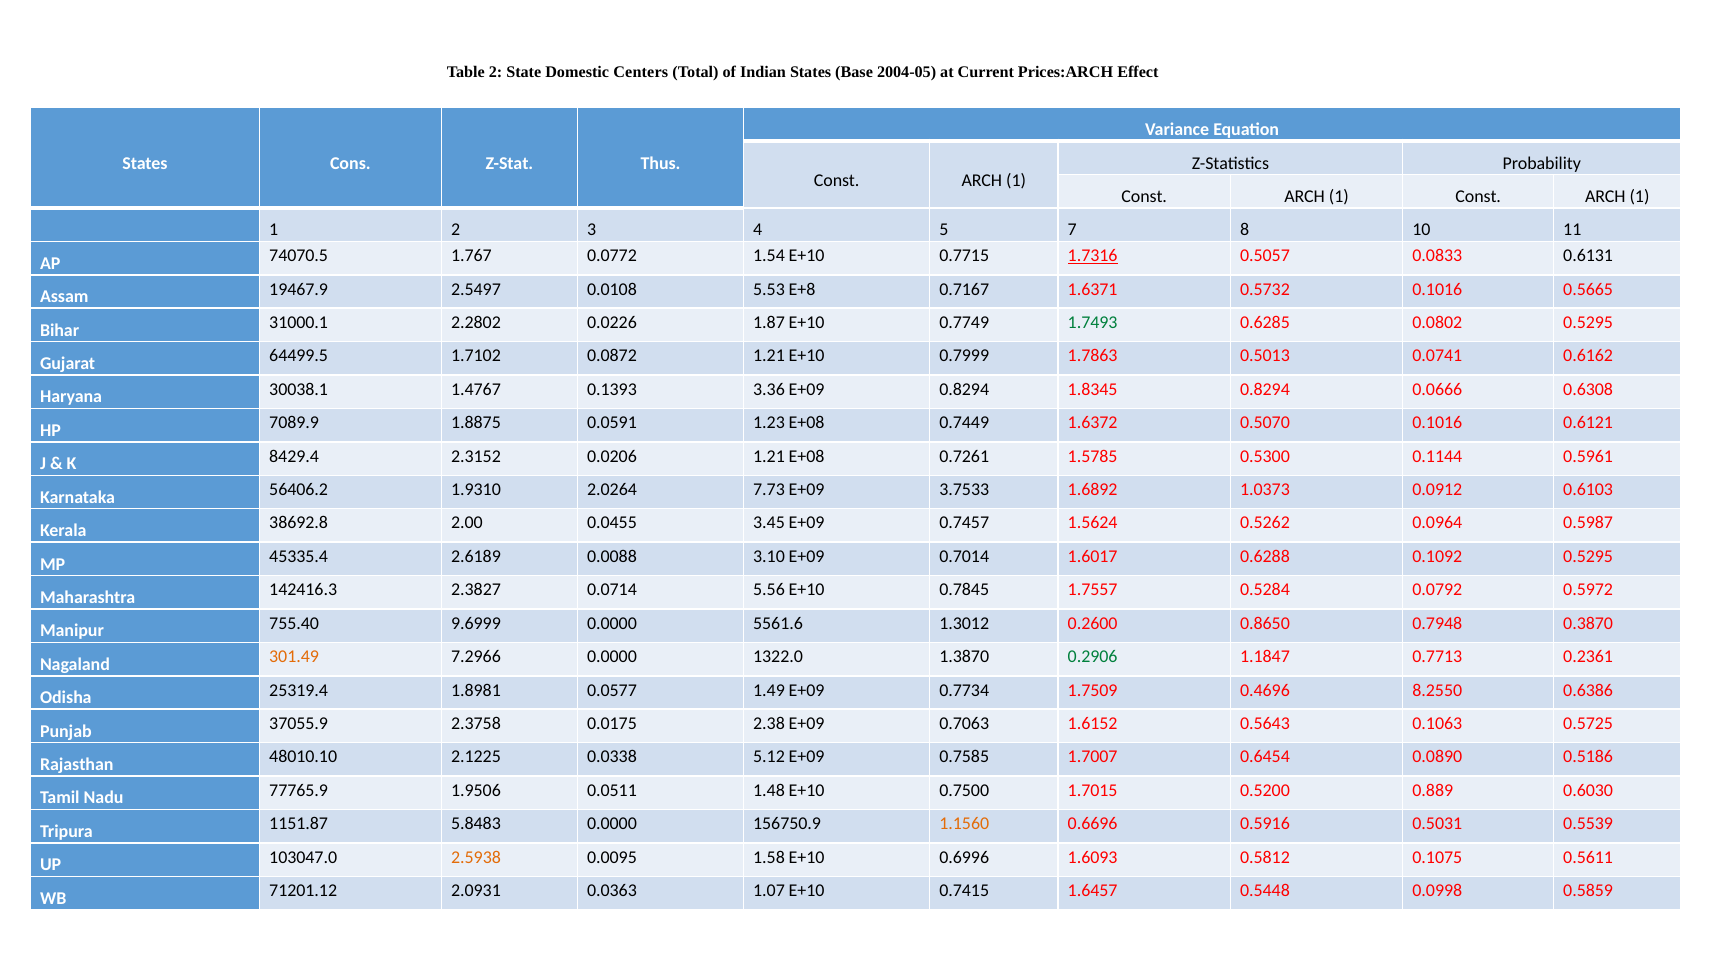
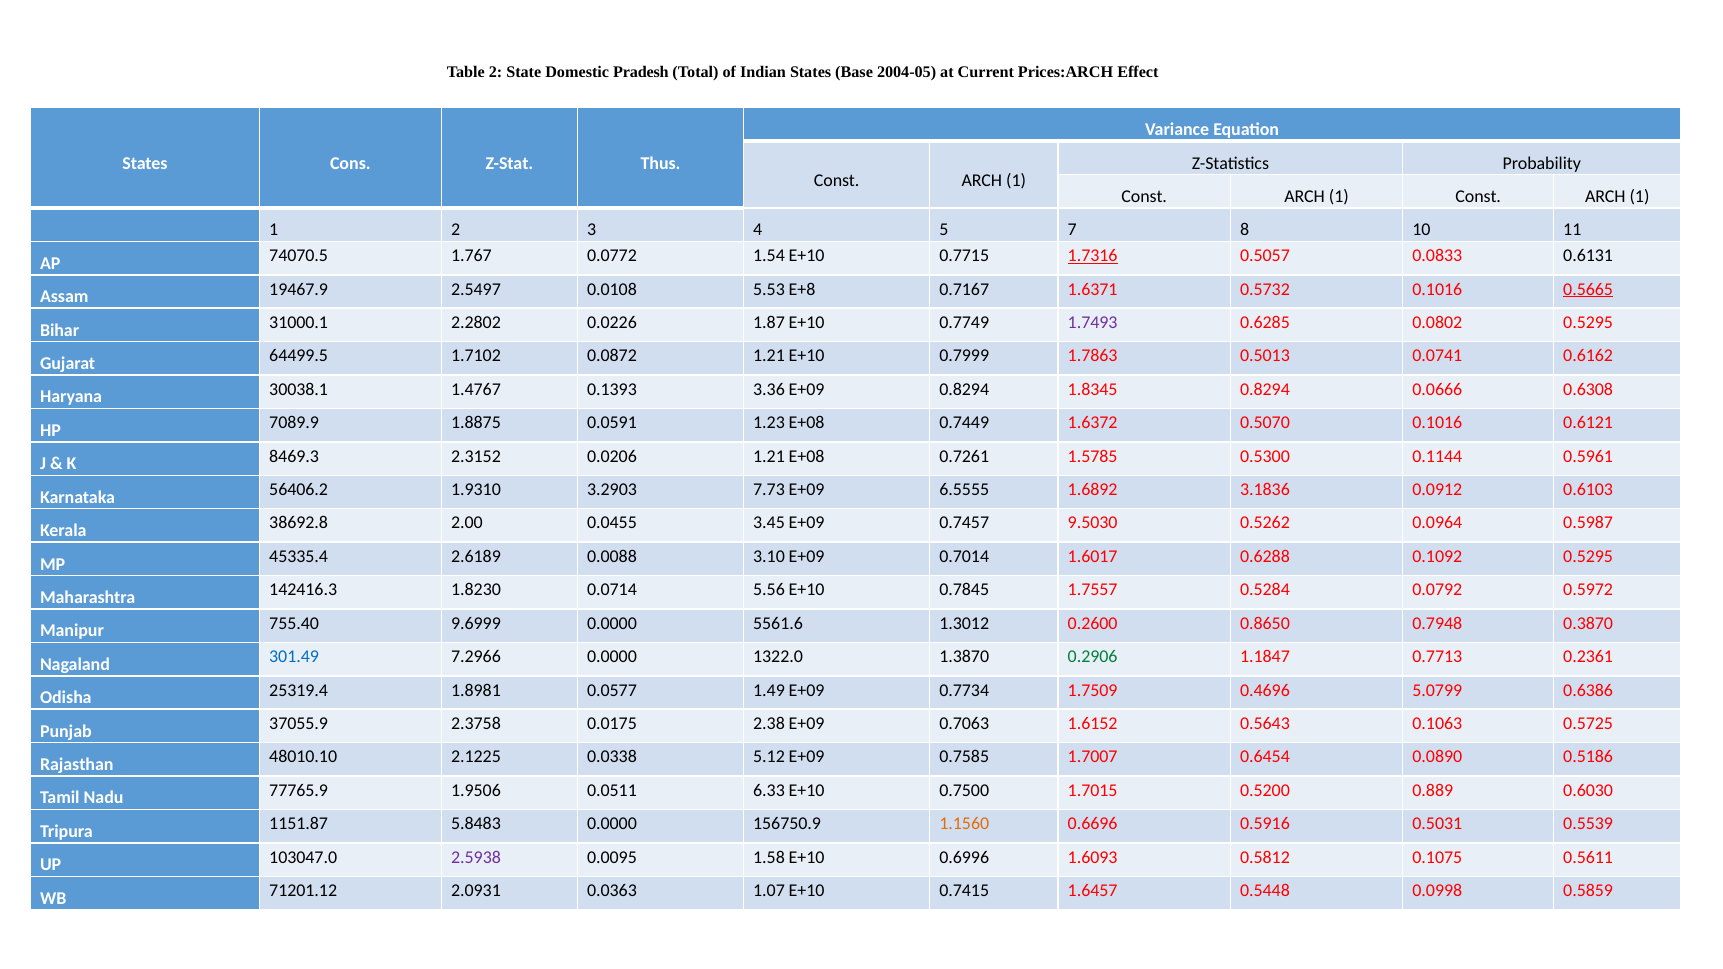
Centers: Centers -> Pradesh (641, 72)
0.5665 underline: none -> present (1588, 289)
1.7493 colour: green -> purple (1093, 323)
8429.4: 8429.4 -> 8469.3 (294, 456)
2.0264: 2.0264 -> 3.2903 (612, 490)
3.7533: 3.7533 -> 6.5555 (964, 490)
1.0373: 1.0373 -> 3.1836 (1265, 490)
1.5624: 1.5624 -> 9.5030 (1093, 523)
2.3827: 2.3827 -> 1.8230 (476, 590)
301.49 colour: orange -> blue (294, 657)
8.2550: 8.2550 -> 5.0799 (1437, 690)
1.48: 1.48 -> 6.33 (769, 791)
2.5938 colour: orange -> purple (476, 857)
